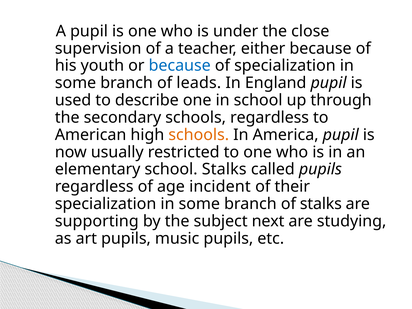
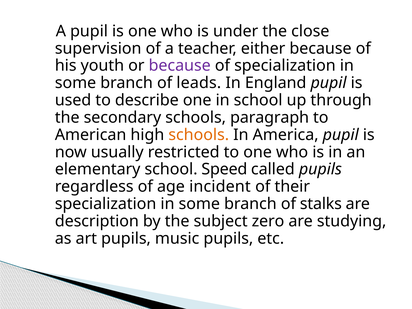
because colour: blue -> purple (180, 66)
schools regardless: regardless -> paragraph (270, 118)
school Stalks: Stalks -> Speed (224, 169)
supporting: supporting -> description (97, 221)
next: next -> zero (268, 221)
